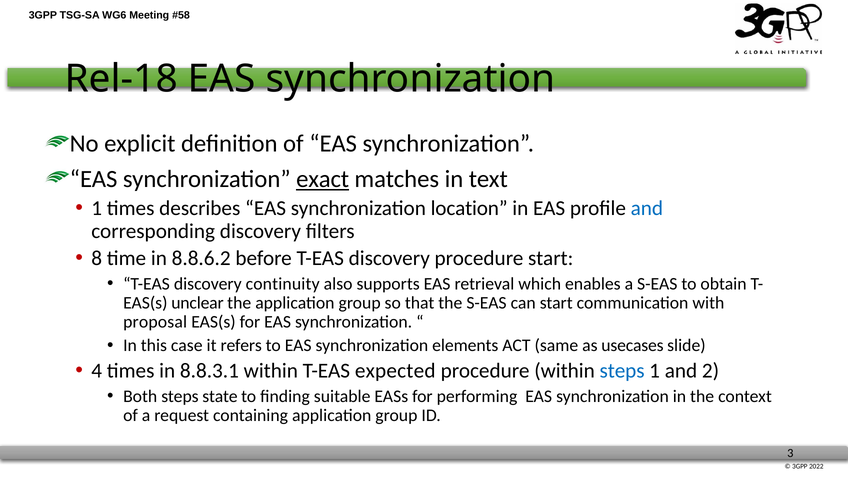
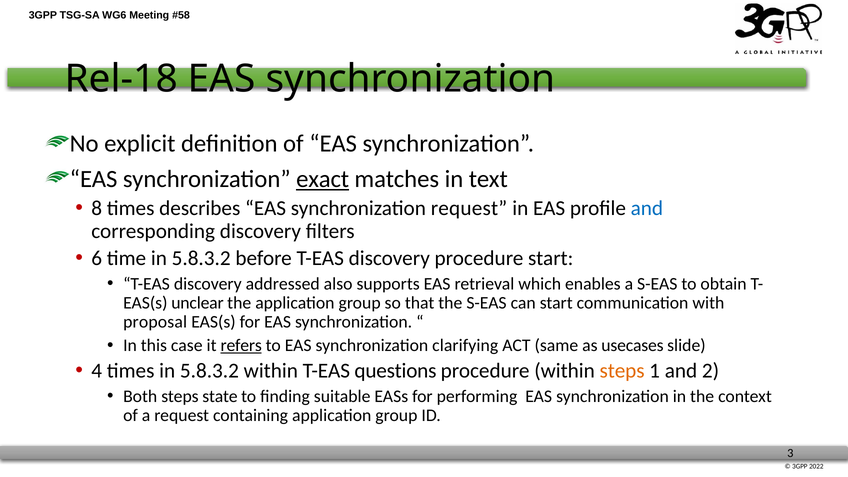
1: 1 -> 8 (97, 208)
synchronization location: location -> request (469, 208)
8: 8 -> 6 (97, 258)
time in 8.8.6.2: 8.8.6.2 -> 5.8.3.2 (201, 258)
continuity: continuity -> addressed (283, 284)
refers underline: none -> present (241, 345)
elements: elements -> clarifying (465, 345)
times in 8.8.3.1: 8.8.3.1 -> 5.8.3.2 (209, 371)
expected: expected -> questions (395, 371)
steps colour: blue -> orange (622, 371)
